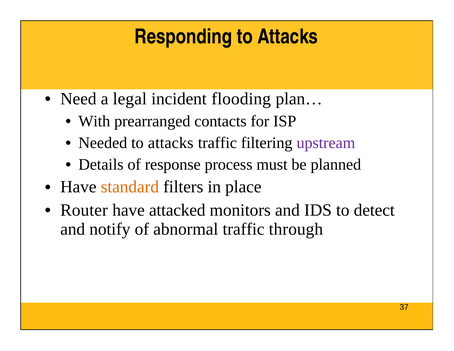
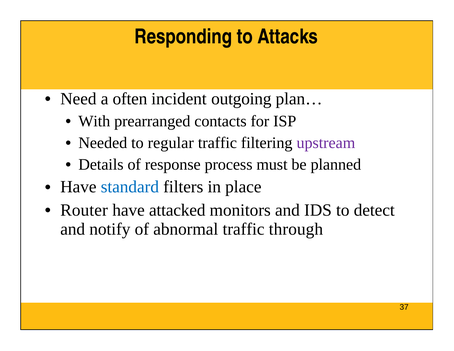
legal: legal -> often (130, 99)
flooding: flooding -> outgoing (241, 99)
Needed to attacks: attacks -> regular (171, 143)
standard colour: orange -> blue (130, 187)
